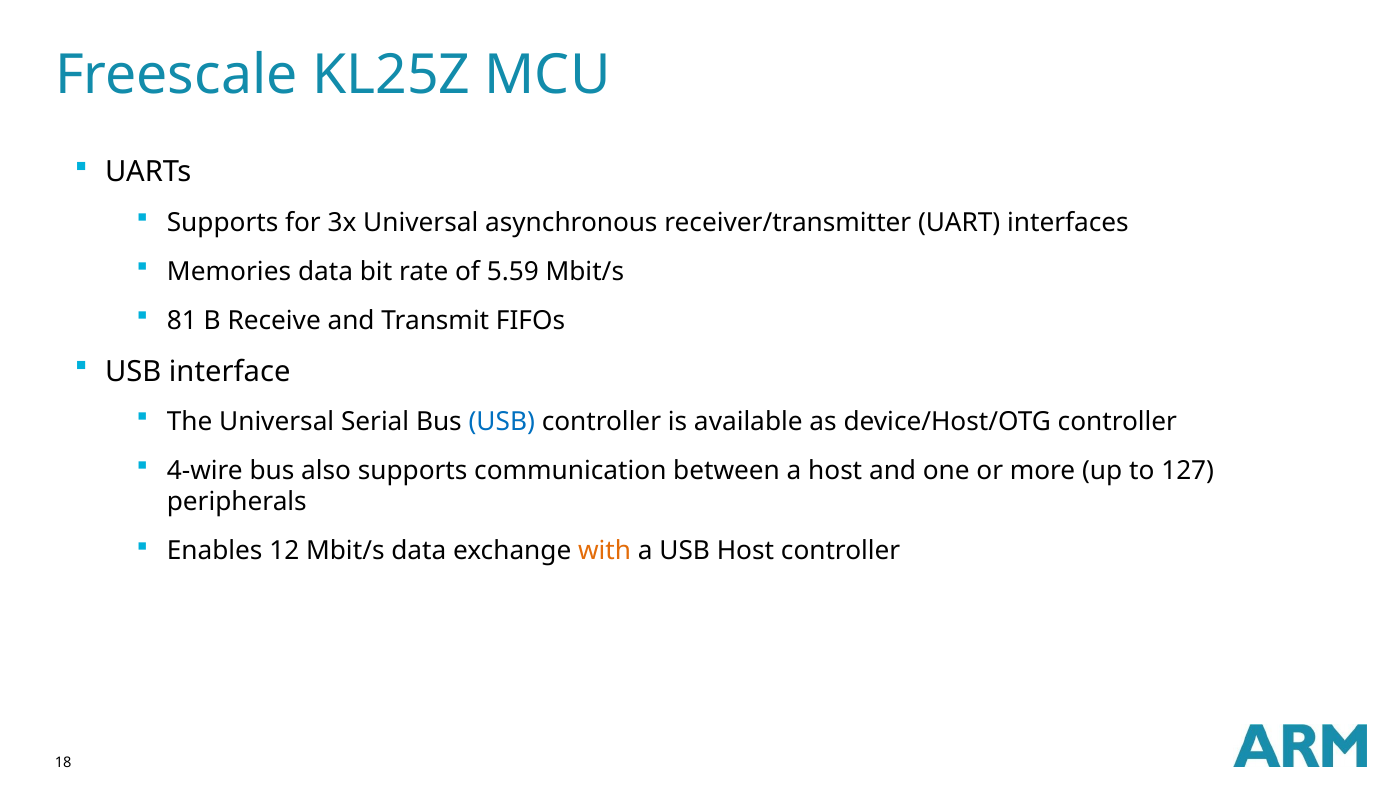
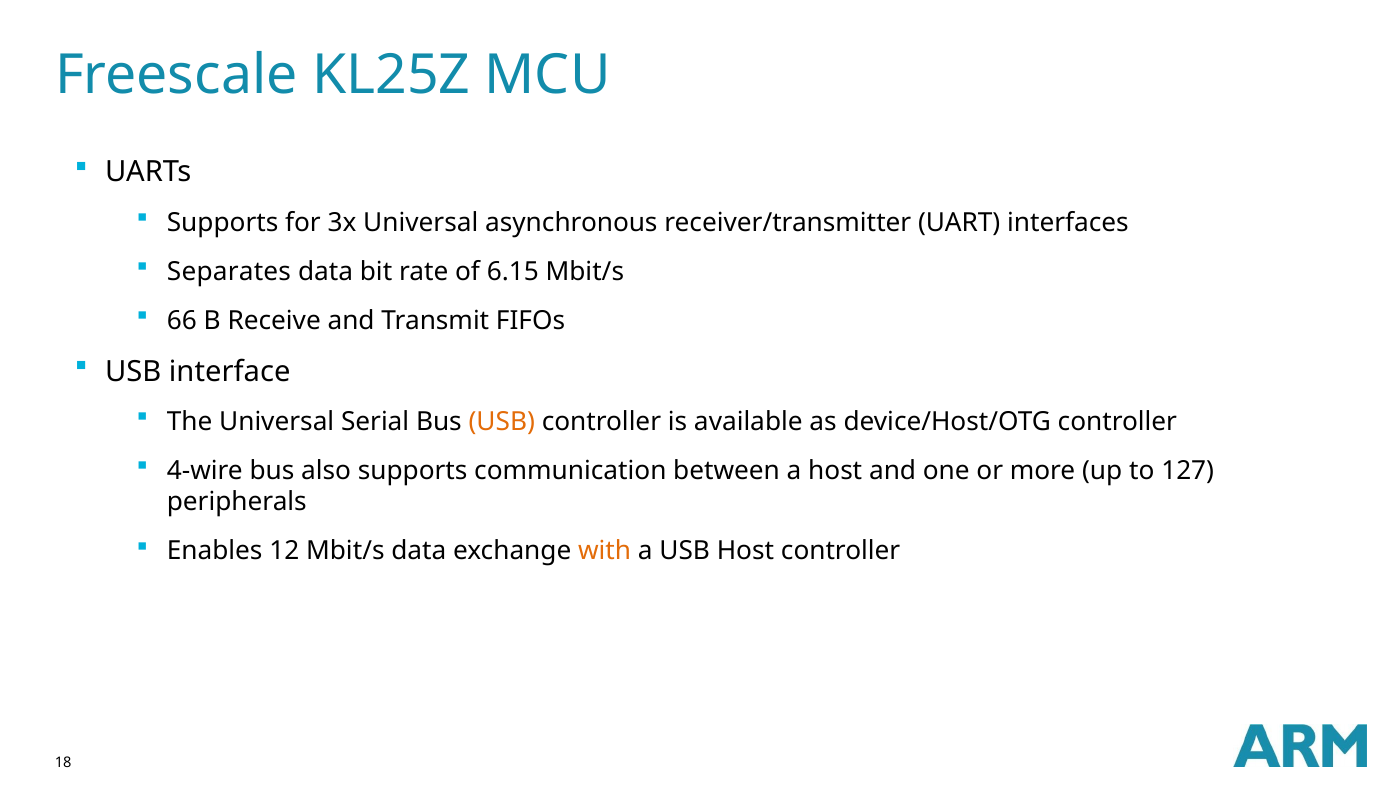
Memories: Memories -> Separates (229, 271)
5.59: 5.59 -> 6.15 (513, 271)
81: 81 -> 66 (182, 320)
USB colour: blue -> orange (502, 422)
